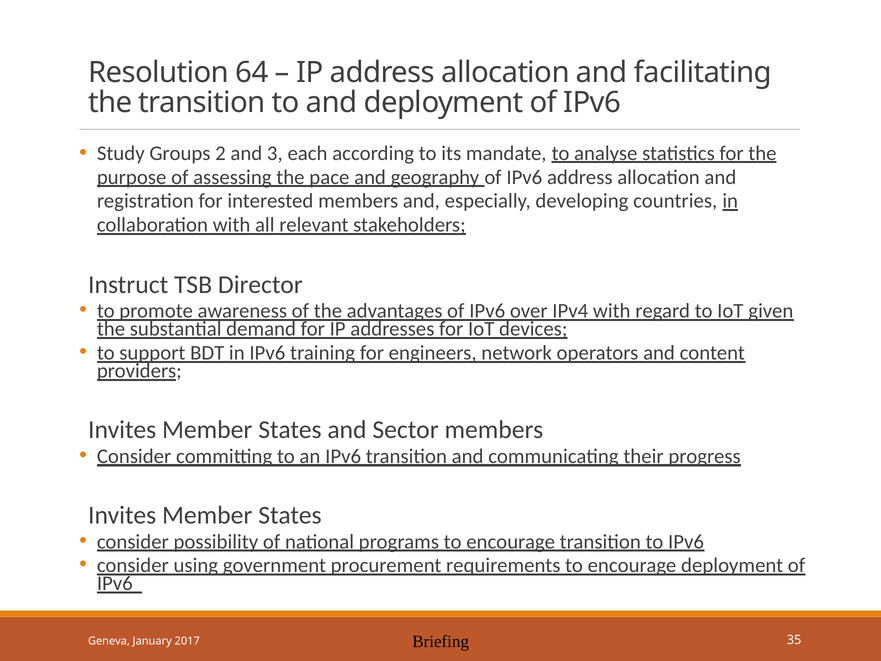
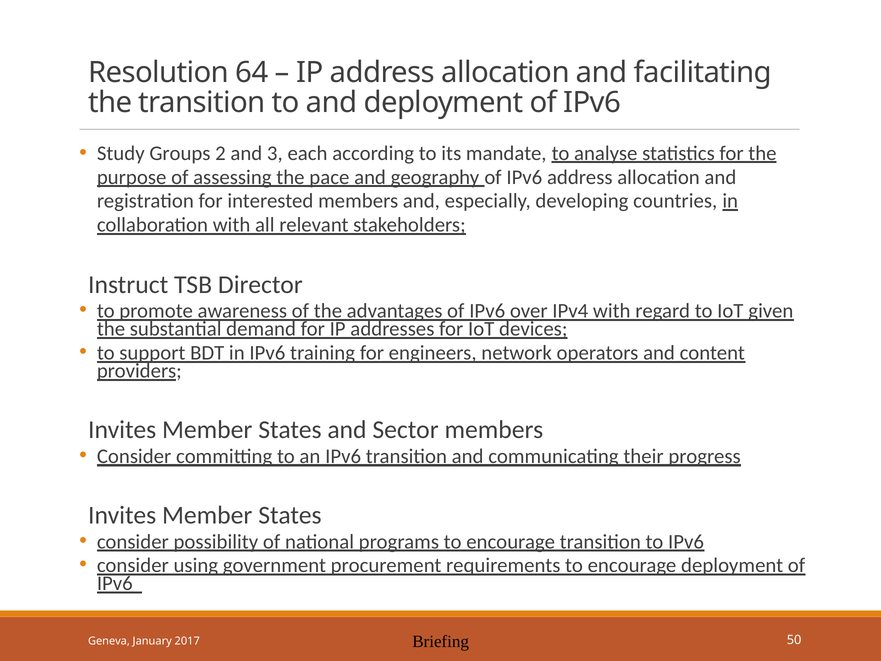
35: 35 -> 50 (794, 640)
